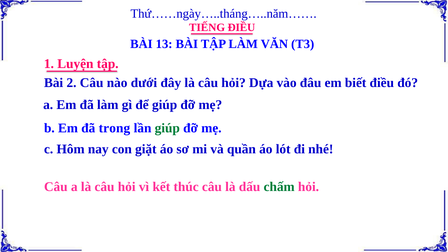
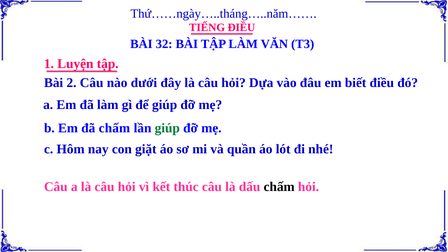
13: 13 -> 32 (164, 44)
đã trong: trong -> chấm (114, 128)
chấm colour: green -> black (279, 187)
